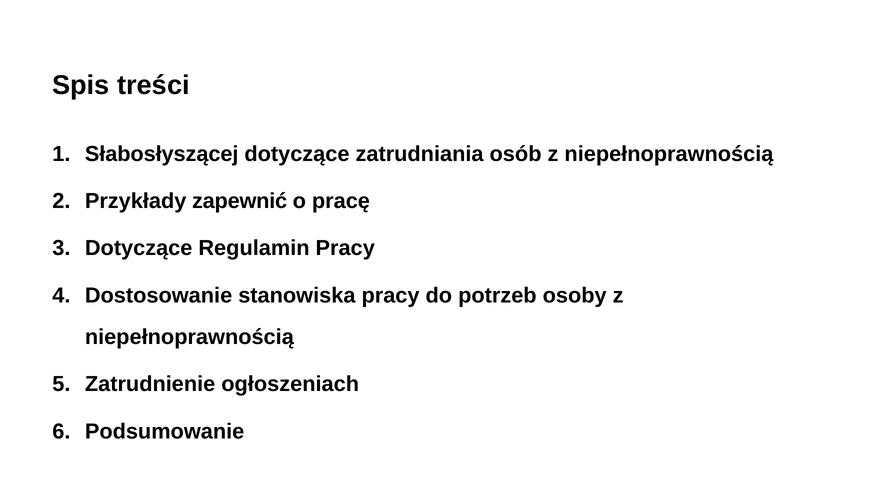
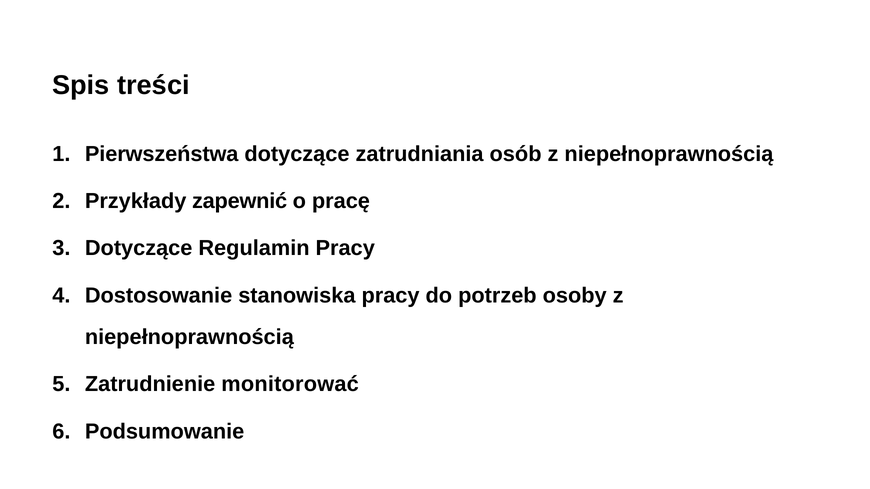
Słabosłyszącej: Słabosłyszącej -> Pierwszeństwa (162, 154)
ogłoszeniach: ogłoszeniach -> monitorować (290, 385)
